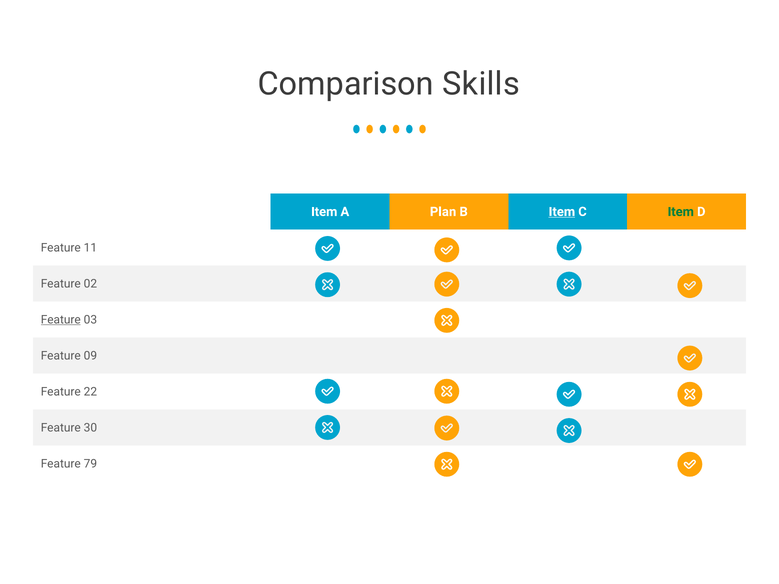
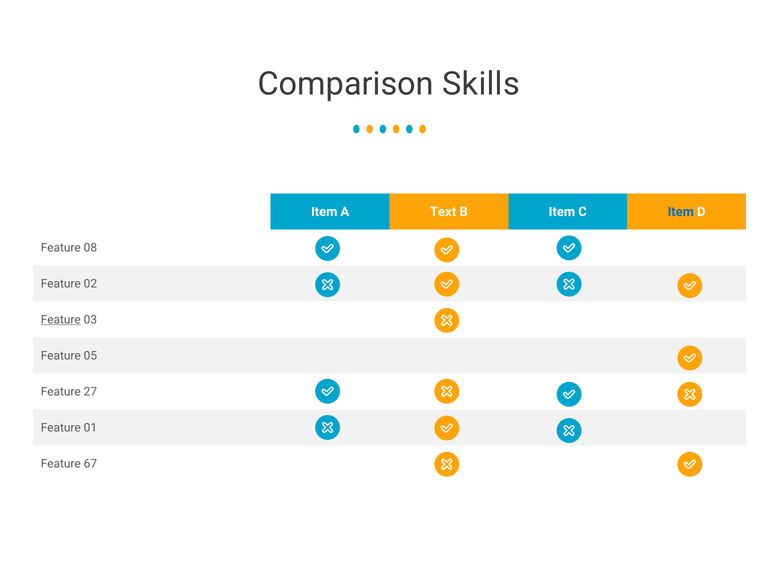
Plan: Plan -> Text (443, 212)
Item underline: present -> none (562, 212)
Item colour: green -> blue (681, 212)
11: 11 -> 08 (90, 248)
09: 09 -> 05 (90, 356)
22: 22 -> 27 (90, 392)
30: 30 -> 01 (90, 428)
79: 79 -> 67 (90, 464)
